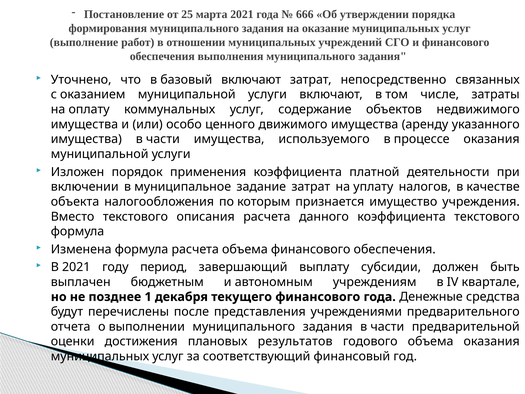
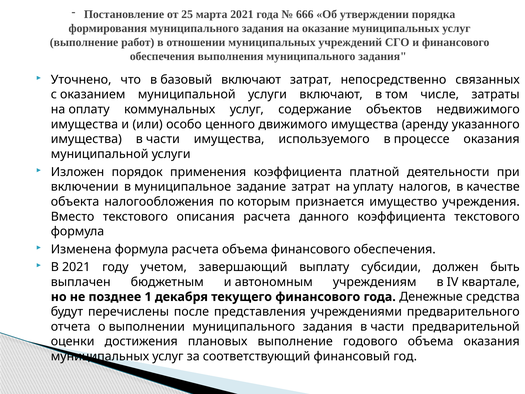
период: период -> учетом (164, 267)
плановых результатов: результатов -> выполнение (295, 341)
